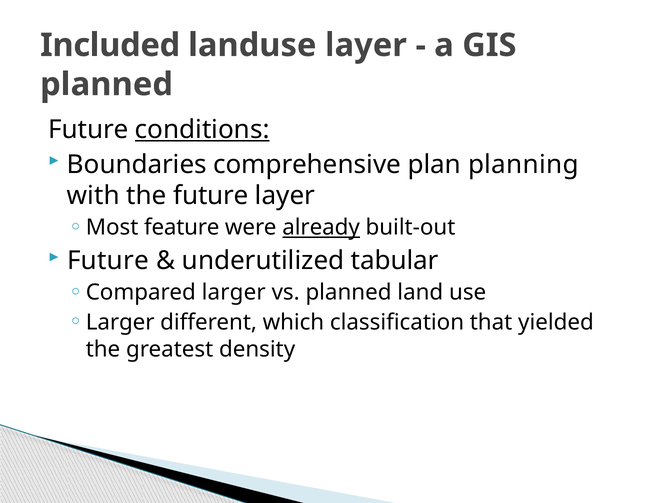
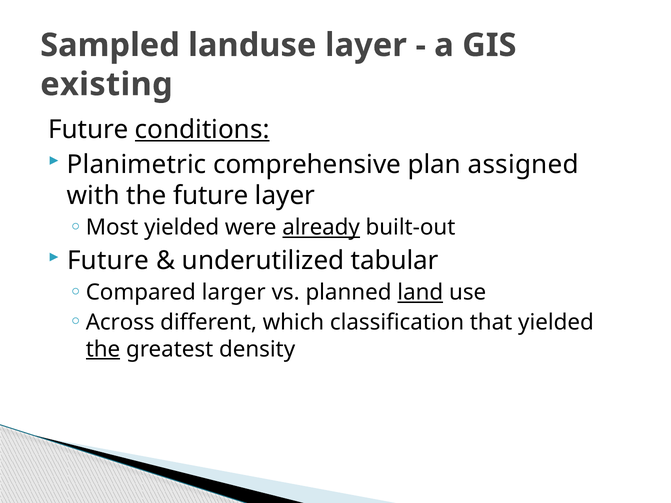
Included: Included -> Sampled (110, 45)
planned: planned -> existing (106, 84)
Boundaries: Boundaries -> Planimetric (137, 165)
planning: planning -> assigned (523, 165)
Most feature: feature -> yielded (182, 228)
land underline: none -> present (420, 293)
Larger: Larger -> Across (120, 322)
the underline: none -> present (103, 349)
